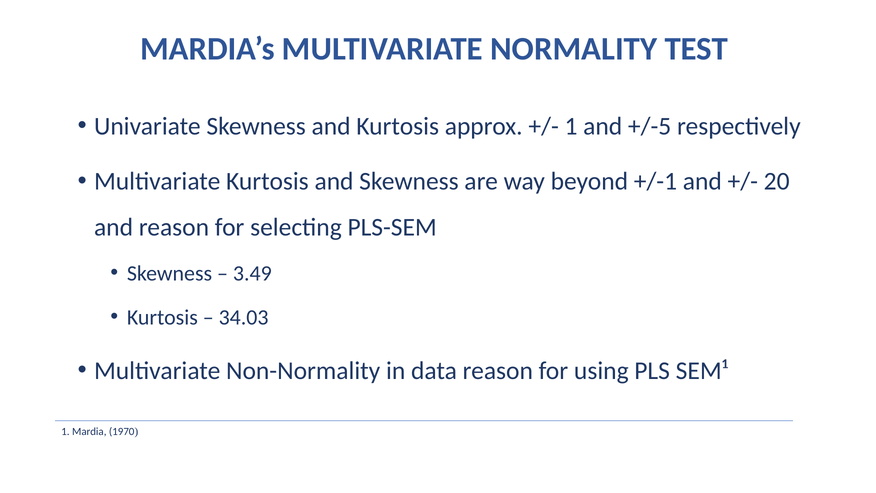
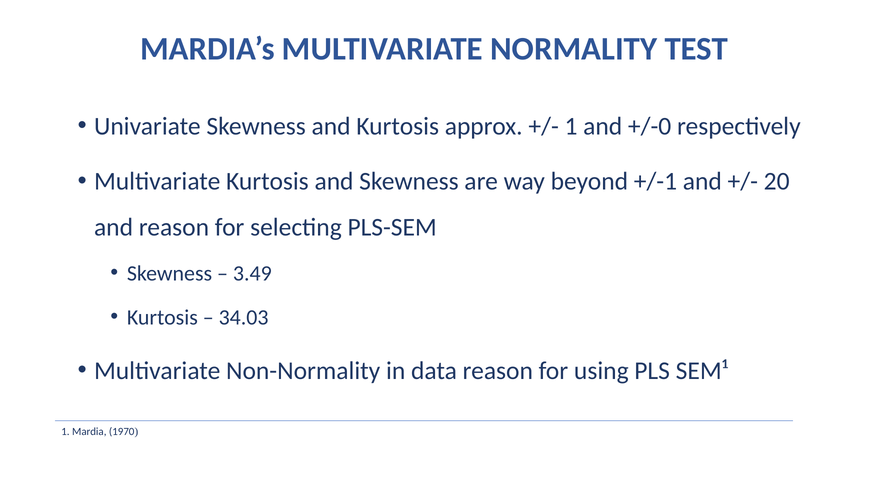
+/-5: +/-5 -> +/-0 (650, 126)
